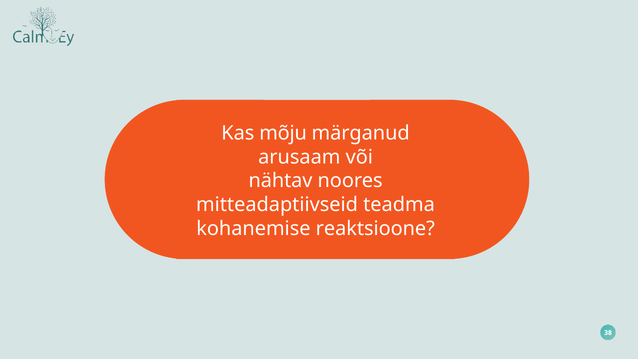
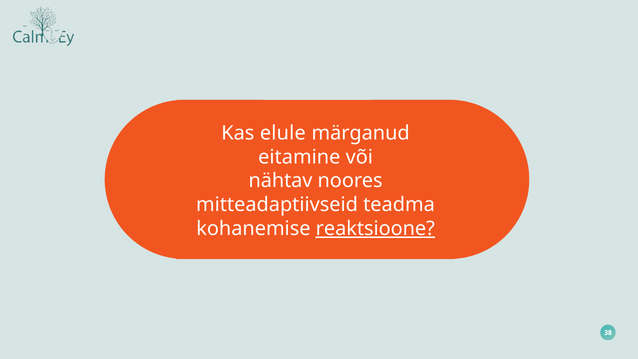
mõju: mõju -> elule (283, 133)
arusaam: arusaam -> eitamine (299, 157)
reaktsioone underline: none -> present (375, 229)
